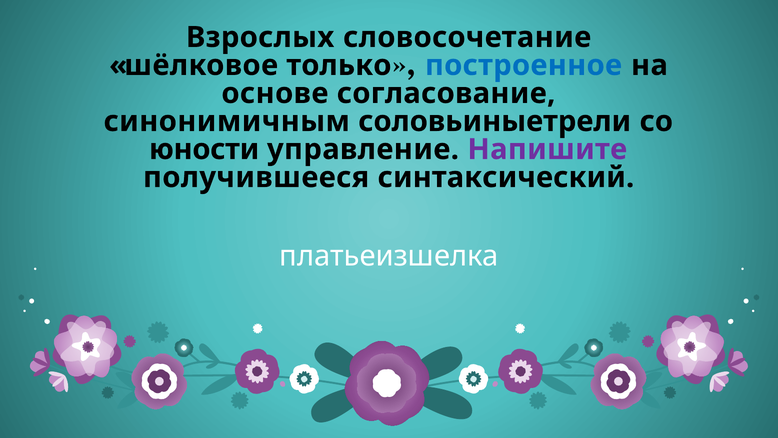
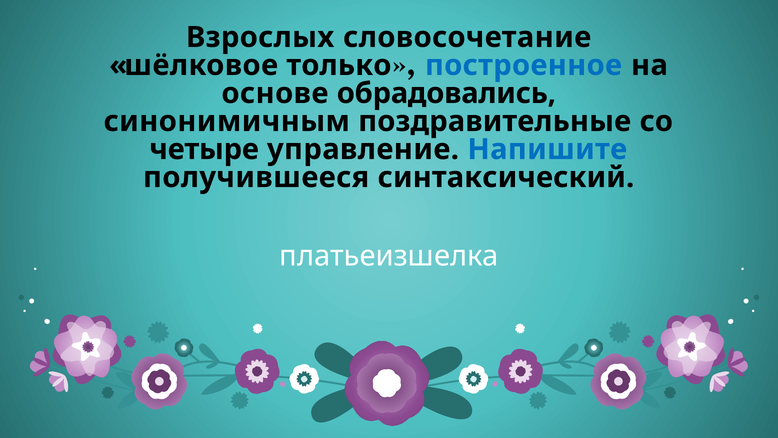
согласование: согласование -> обрадовались (446, 93)
соловьиныетрели: соловьиныетрели -> поздравительные (495, 121)
юности: юности -> четыре (204, 149)
Напишите colour: purple -> blue (547, 149)
